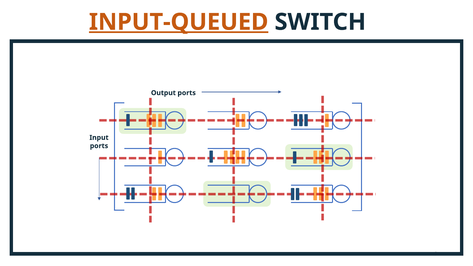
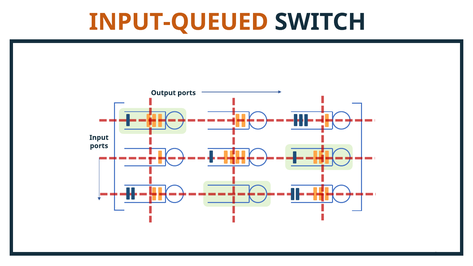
INPUT-QUEUED underline: present -> none (179, 22)
